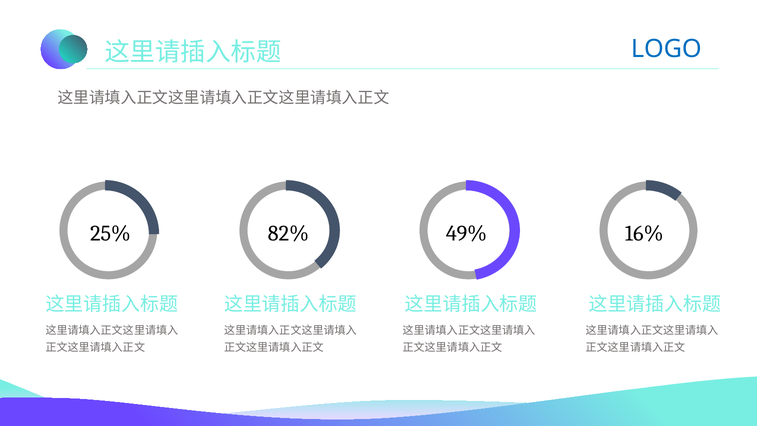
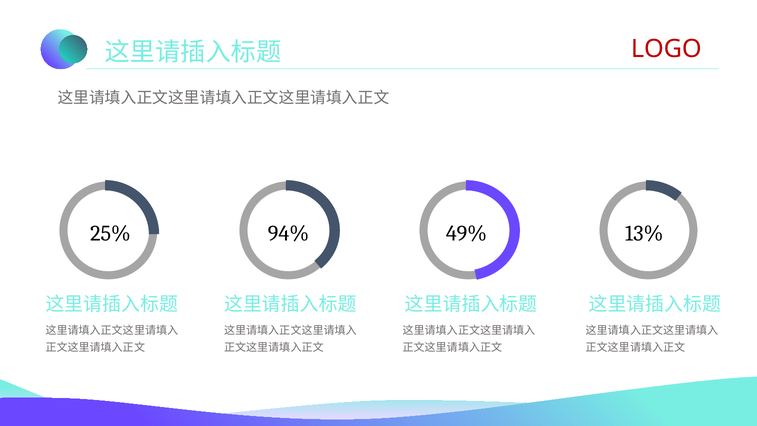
LOGO colour: blue -> red (666, 49)
82%: 82% -> 94% (288, 233)
16%: 16% -> 13% (644, 233)
